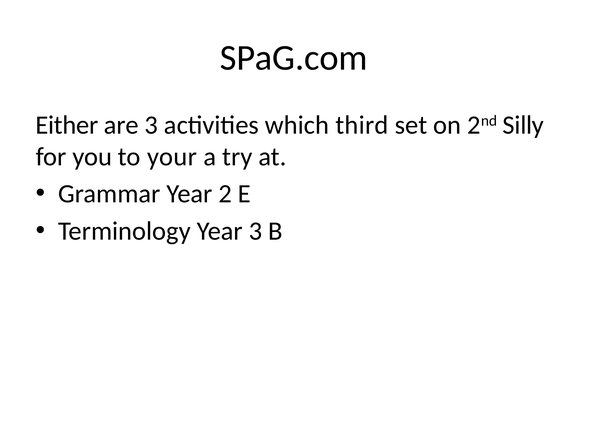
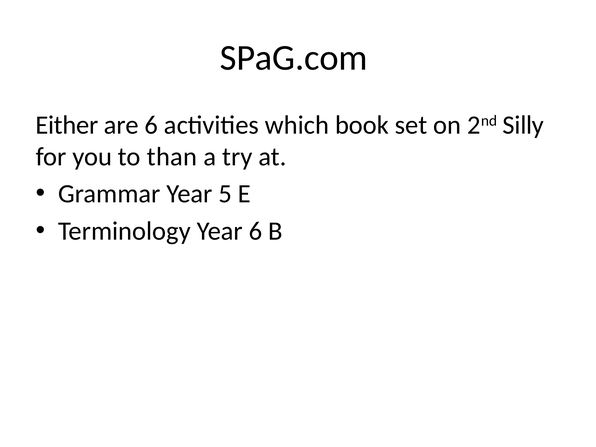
are 3: 3 -> 6 (151, 125)
third: third -> book (362, 125)
your: your -> than (172, 157)
2: 2 -> 5 (225, 194)
Year 3: 3 -> 6 (256, 231)
